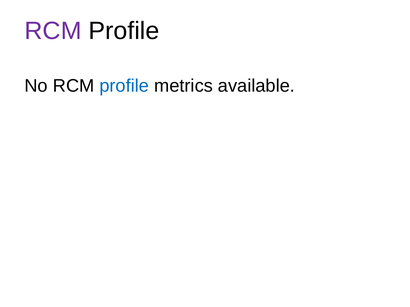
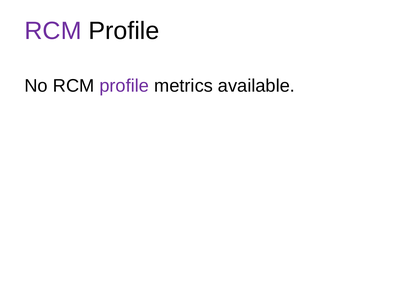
profile colour: blue -> purple (124, 86)
